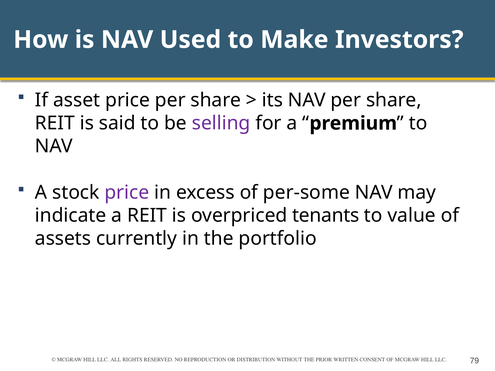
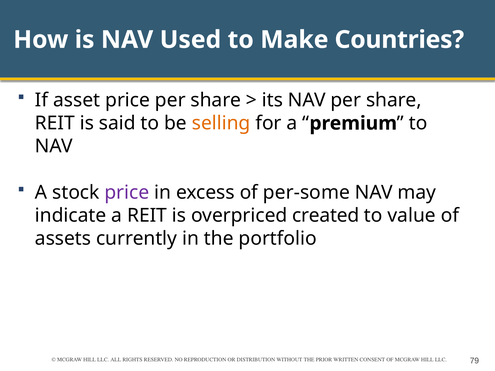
Investors: Investors -> Countries (399, 40)
selling colour: purple -> orange (221, 123)
tenants: tenants -> created (326, 216)
